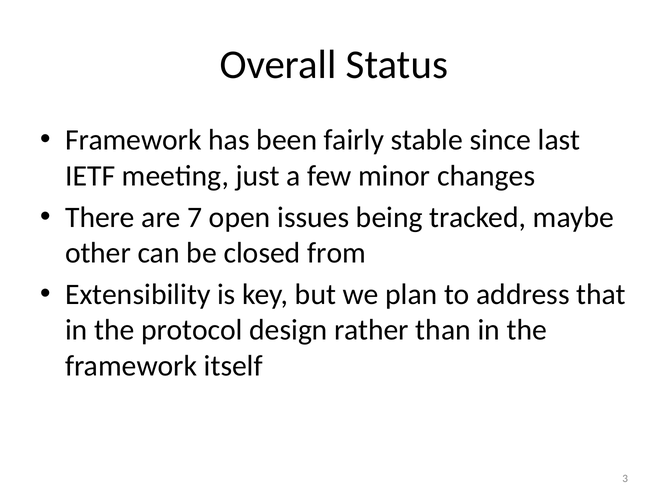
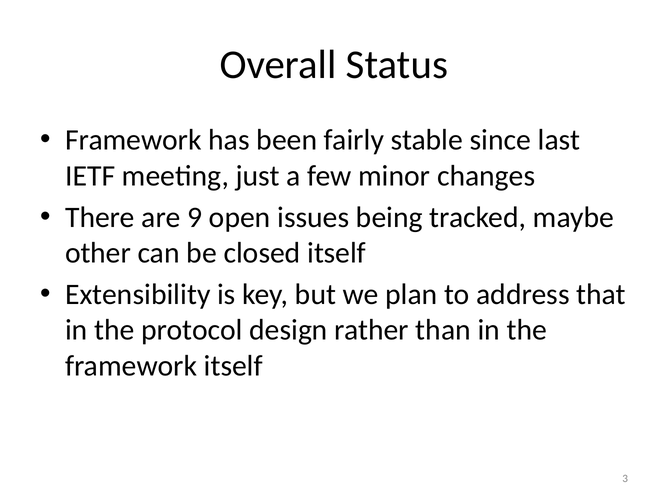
7: 7 -> 9 (195, 217)
closed from: from -> itself (337, 253)
